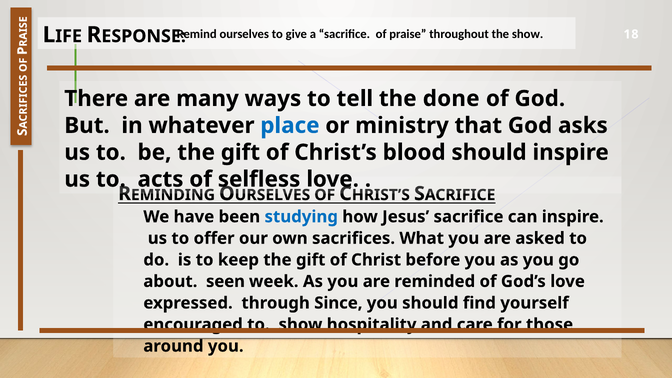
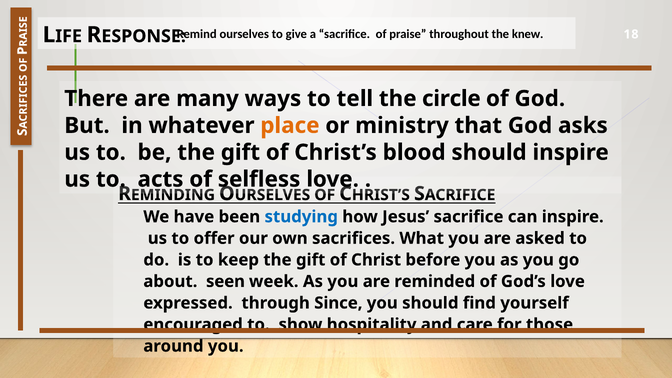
the show: show -> knew (528, 34)
done: done -> circle (451, 99)
place colour: blue -> orange (290, 125)
